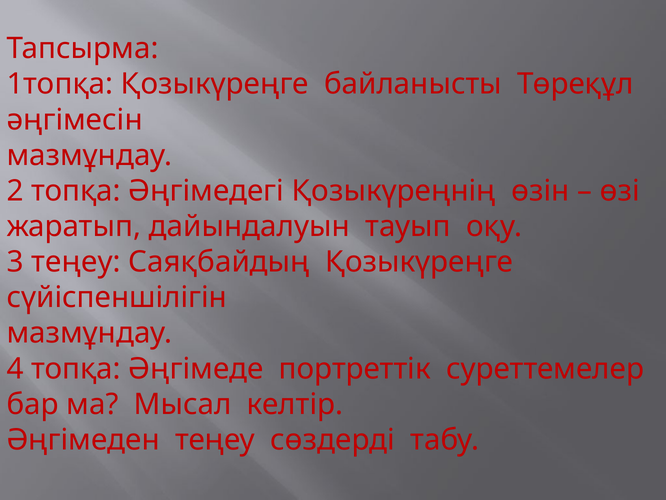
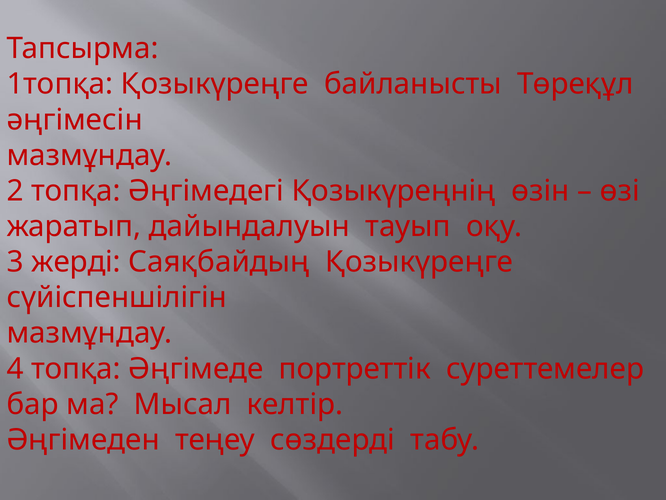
3 теңеу: теңеу -> жерді (76, 262)
